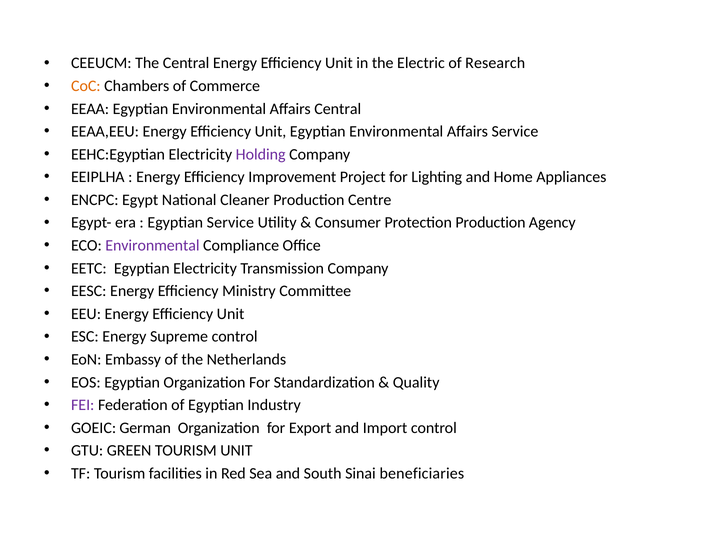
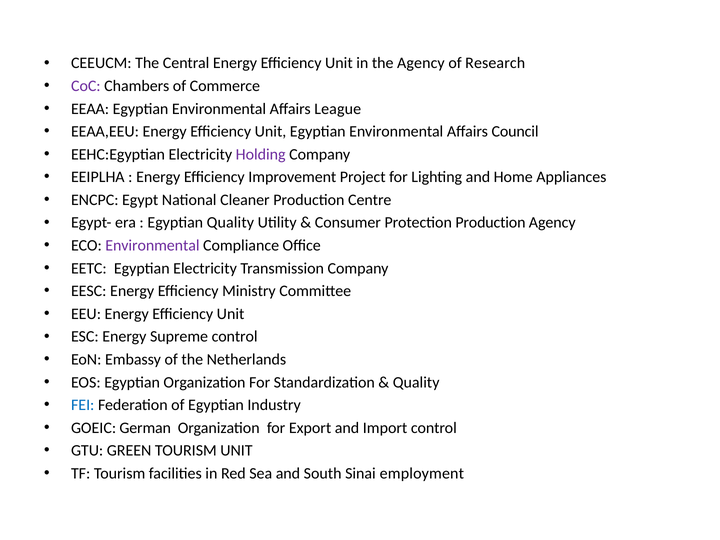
the Electric: Electric -> Agency (421, 63)
CoC colour: orange -> purple (86, 86)
Affairs Central: Central -> League (338, 109)
Affairs Service: Service -> Council (515, 132)
Egyptian Service: Service -> Quality (230, 223)
FEI colour: purple -> blue (83, 405)
beneficiaries: beneficiaries -> employment (422, 473)
